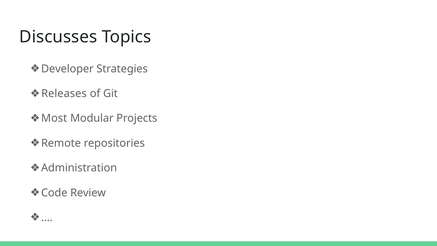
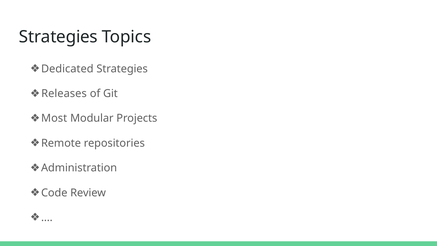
Discusses: Discusses -> Strategies (58, 37)
Developer: Developer -> Dedicated (67, 69)
